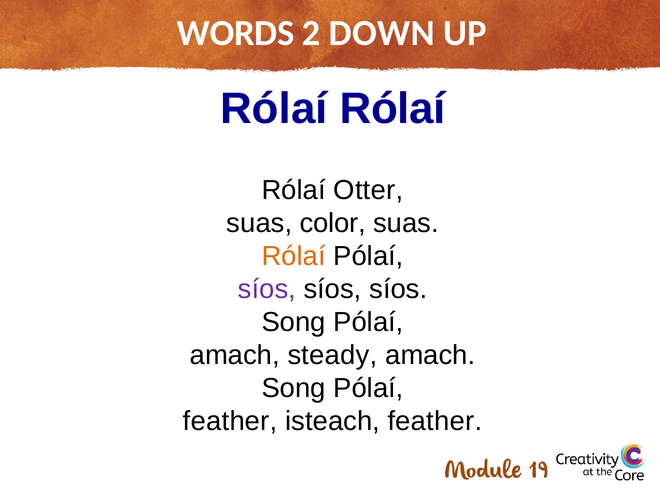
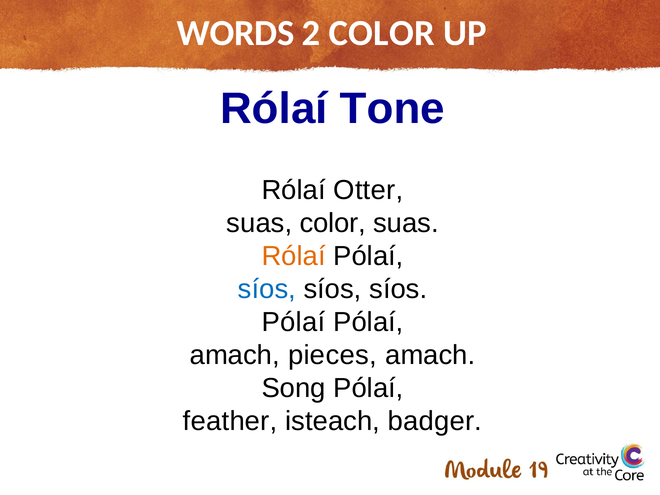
2 DOWN: DOWN -> COLOR (382, 33)
Rólaí: Rólaí -> Tone (392, 109)
síos colour: purple -> blue (267, 289)
Song: Song -> Pólaí (294, 322)
steady: steady -> pieces (332, 355)
isteach feather: feather -> badger (435, 421)
